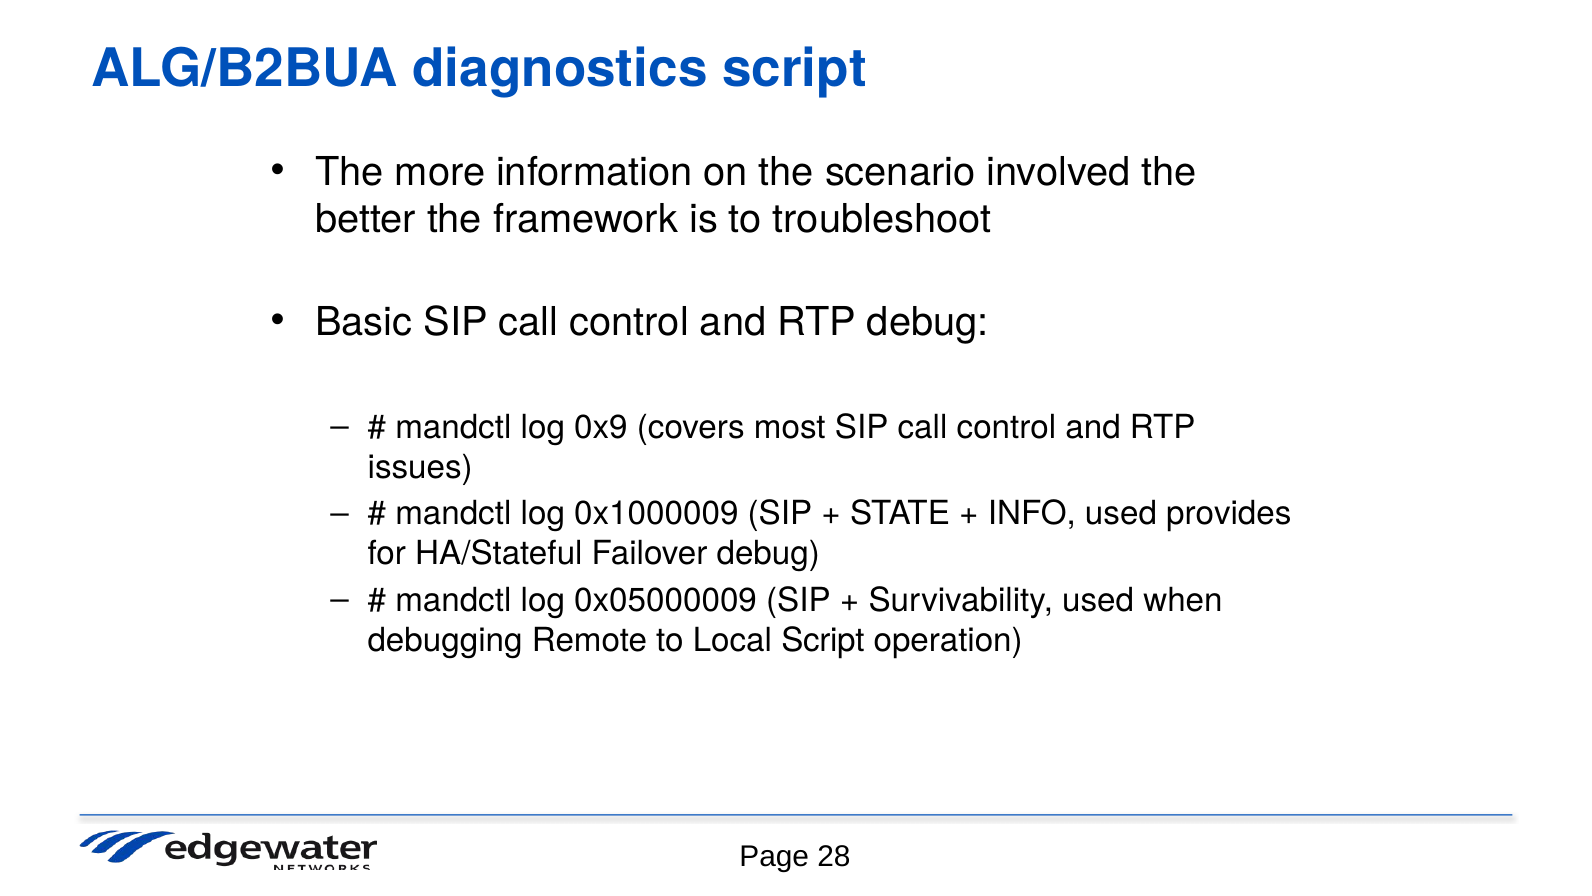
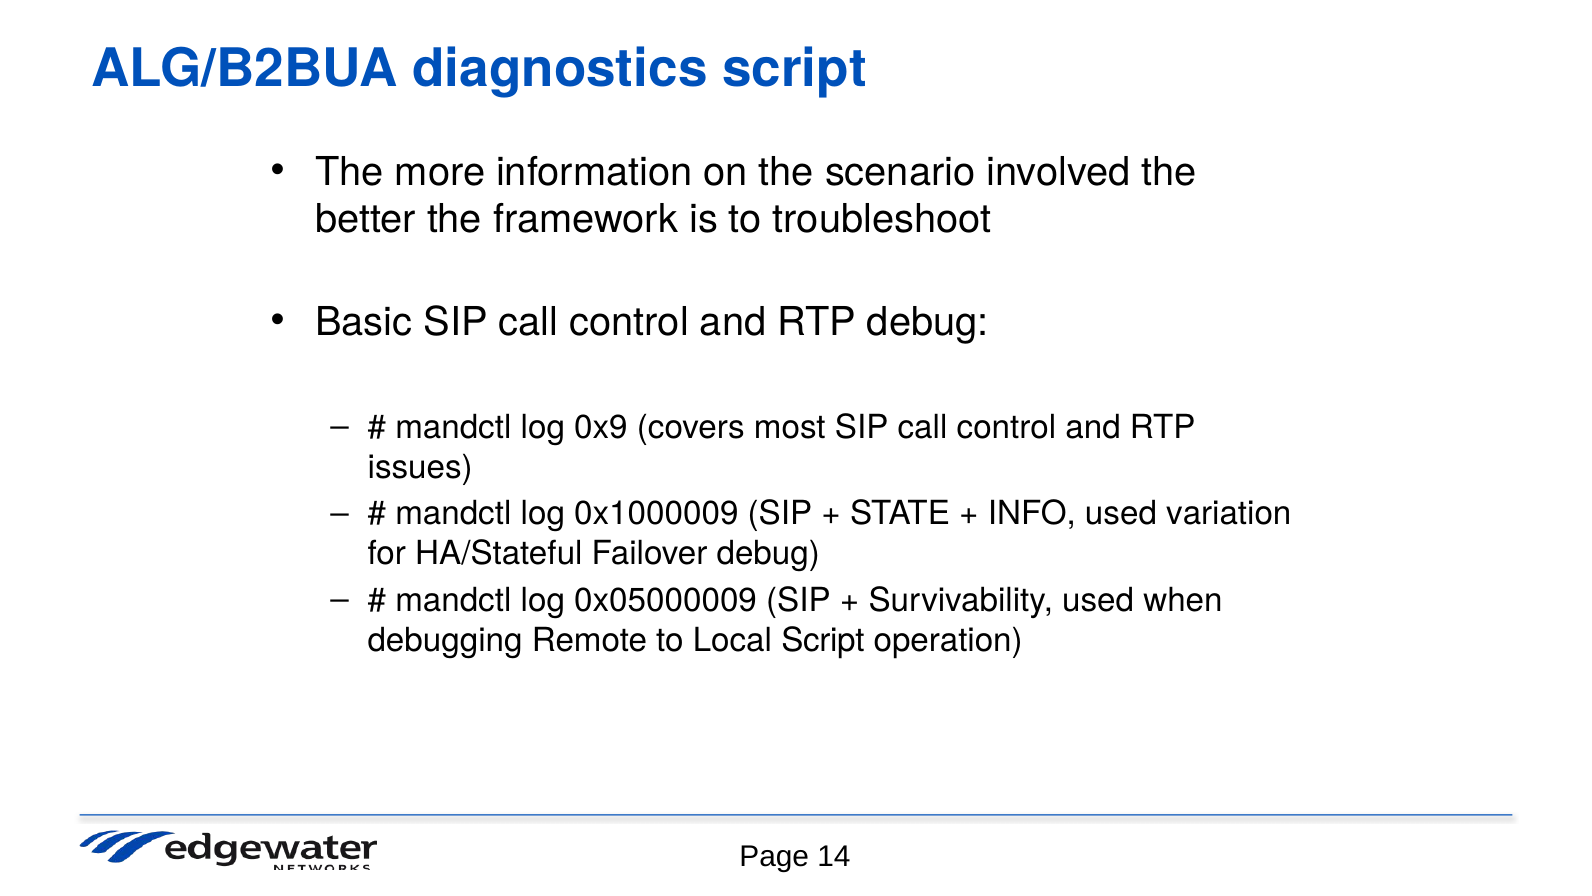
provides: provides -> variation (1229, 514)
28: 28 -> 14 (834, 856)
